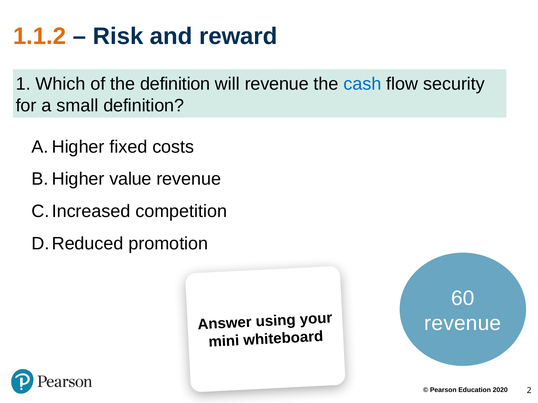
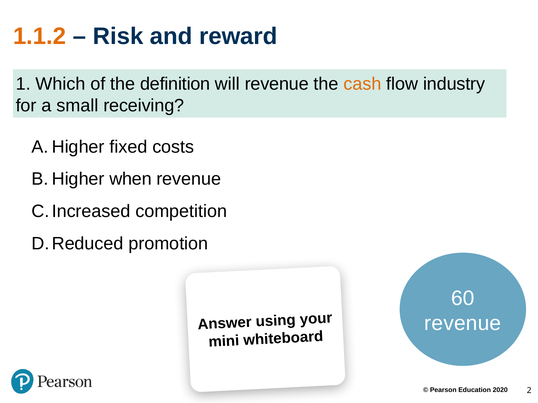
cash colour: blue -> orange (362, 84)
security: security -> industry (454, 84)
small definition: definition -> receiving (144, 106)
value: value -> when (131, 179)
